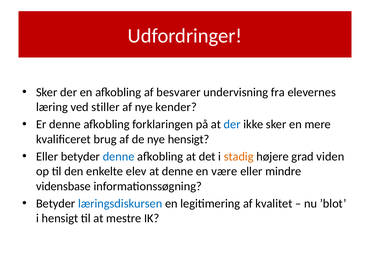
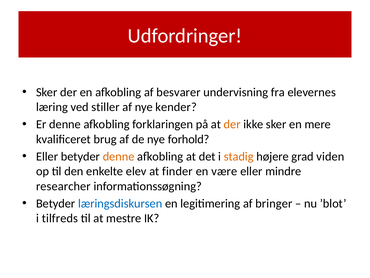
der colour: blue -> orange (232, 124)
nye hensigt: hensigt -> forhold (189, 139)
denne colour: blue -> orange (119, 156)
at denne: denne -> finder (177, 171)
vidensbase: vidensbase -> researcher (63, 186)
kvalitet: kvalitet -> bringer (274, 203)
i hensigt: hensigt -> tilfreds (60, 218)
